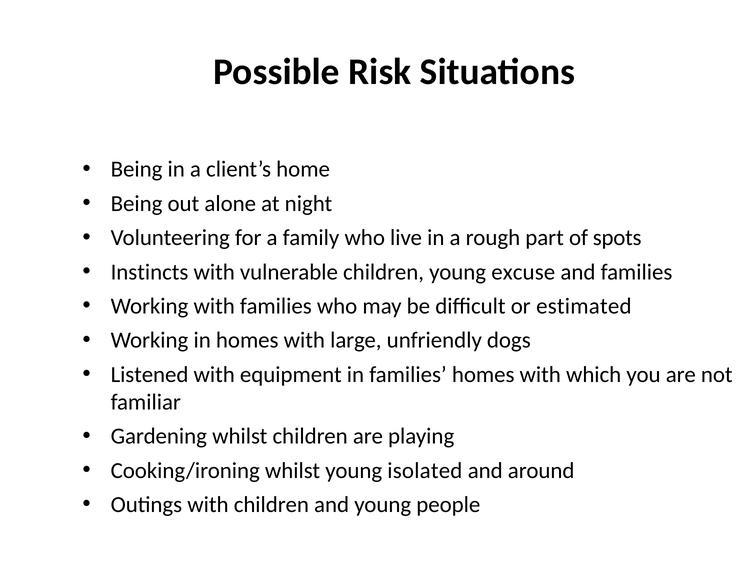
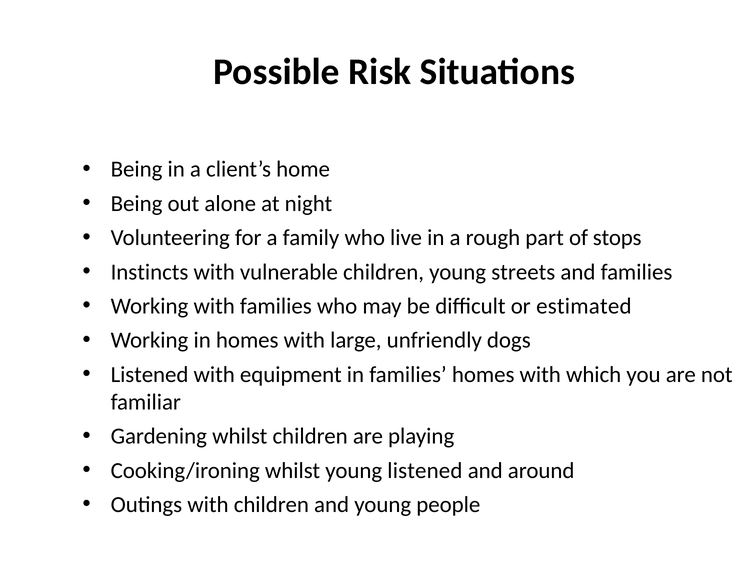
spots: spots -> stops (617, 238)
excuse: excuse -> streets (523, 272)
young isolated: isolated -> listened (425, 470)
